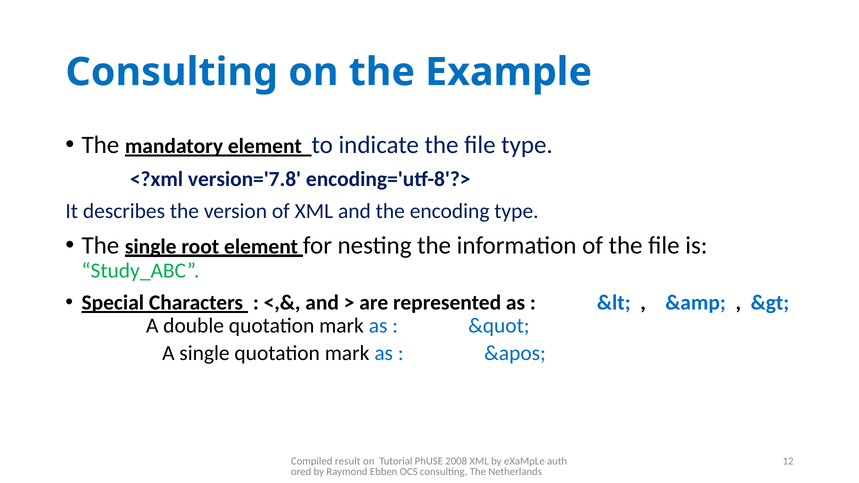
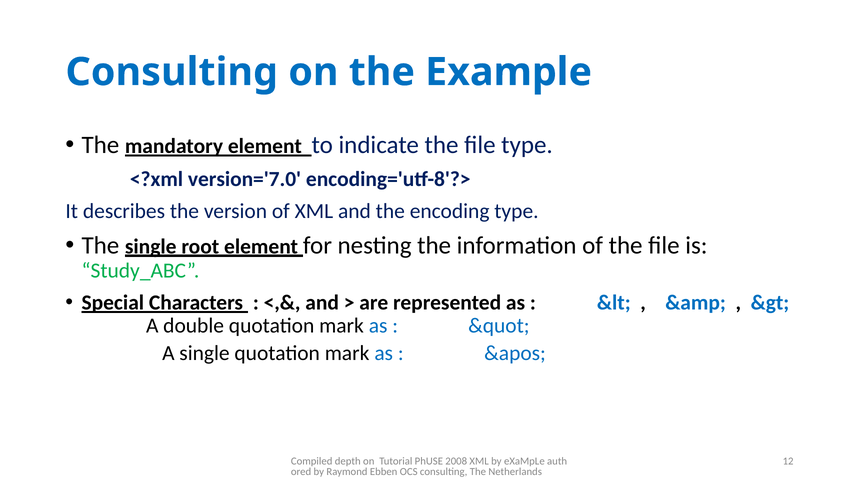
version='7.8: version='7.8 -> version='7.0 (245, 179)
result: result -> depth (348, 461)
